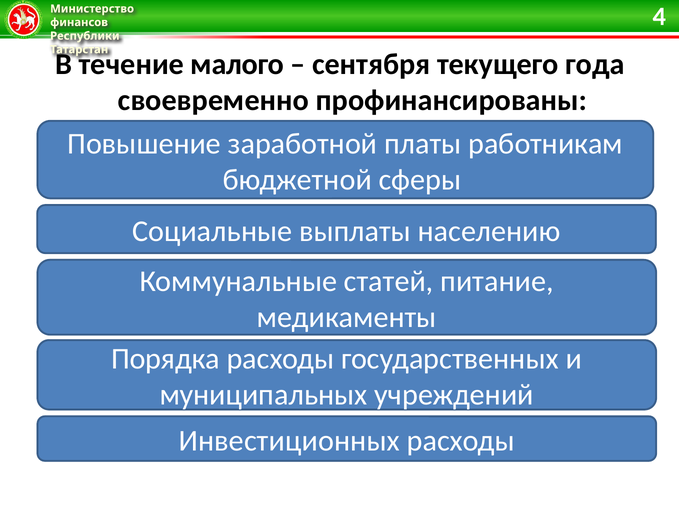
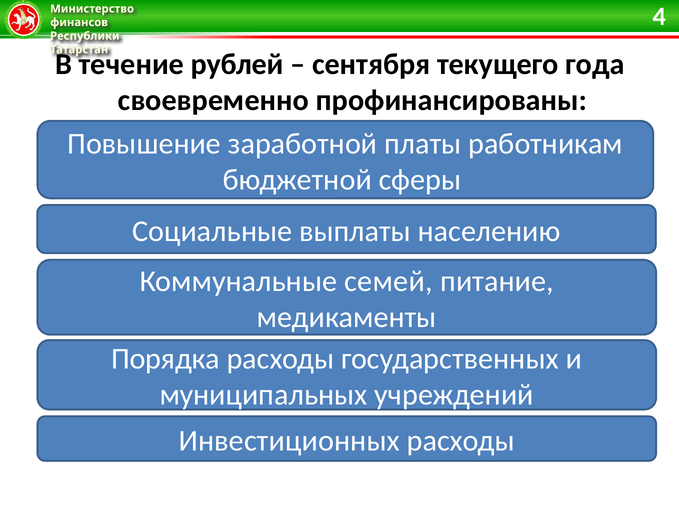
малого: малого -> рублей (237, 64)
статей: статей -> семей (389, 281)
